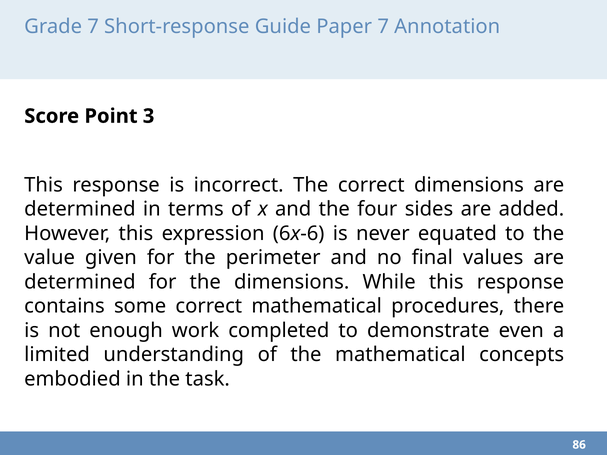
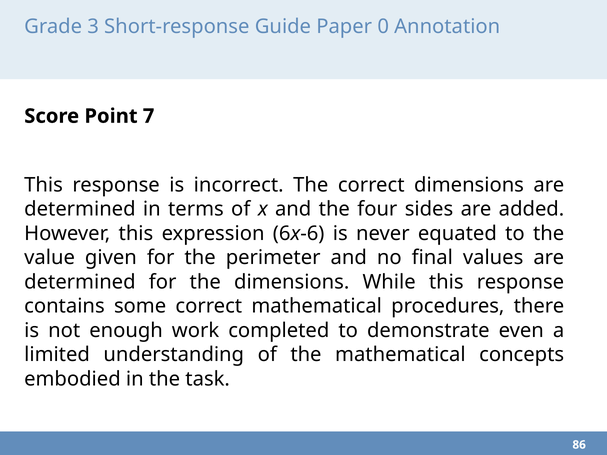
Grade 7: 7 -> 3 (93, 27)
Paper 7: 7 -> 0 (383, 27)
3: 3 -> 7 (149, 116)
